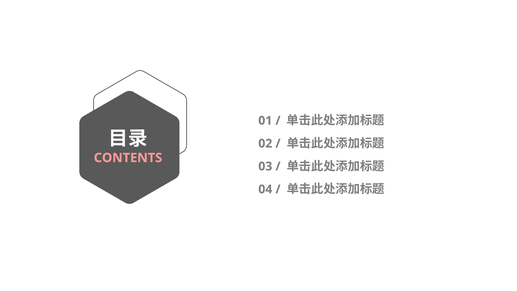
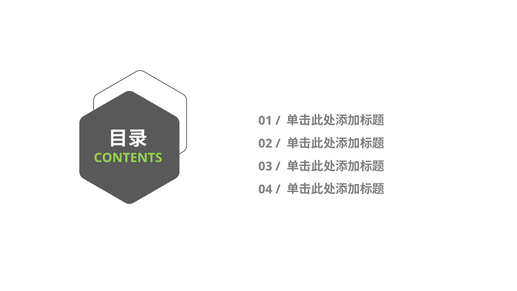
CONTENTS colour: pink -> light green (128, 158)
